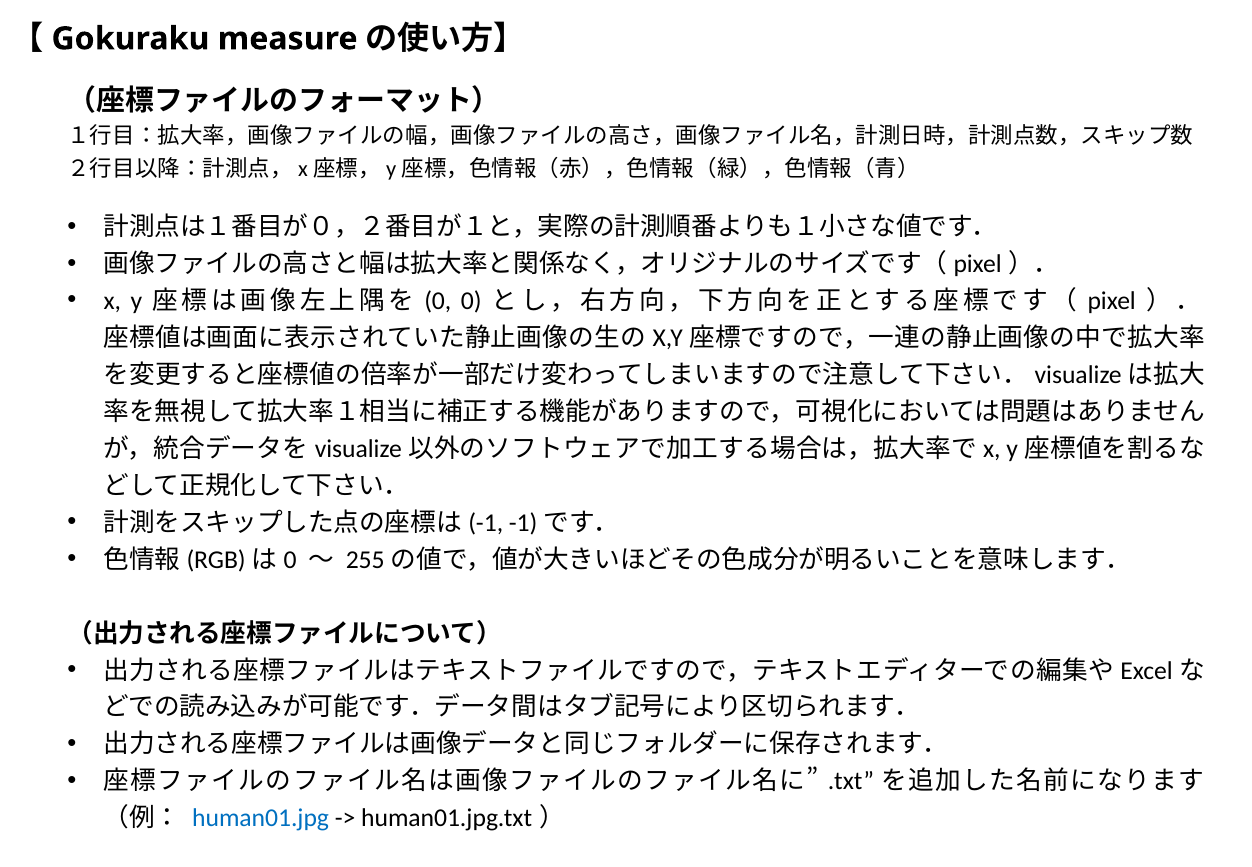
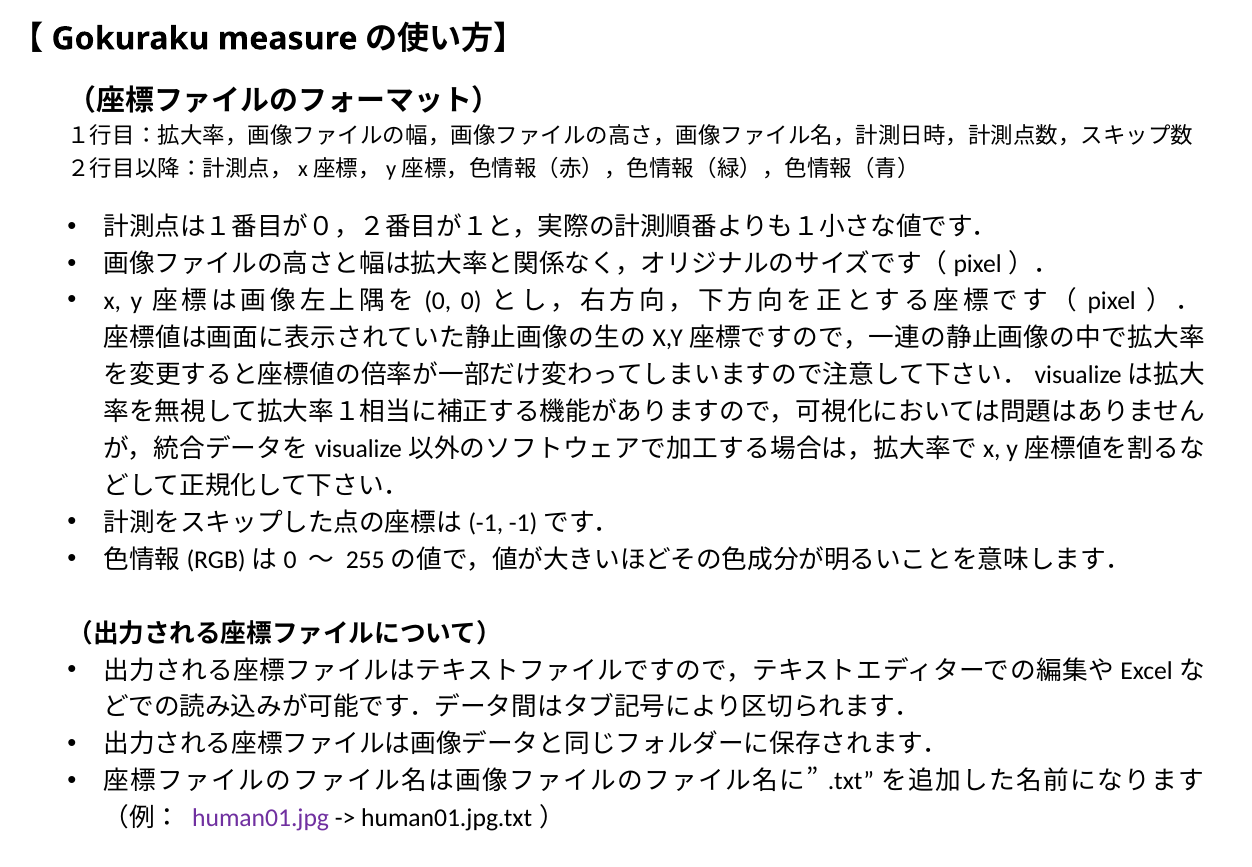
human01.jpg colour: blue -> purple (261, 818)
